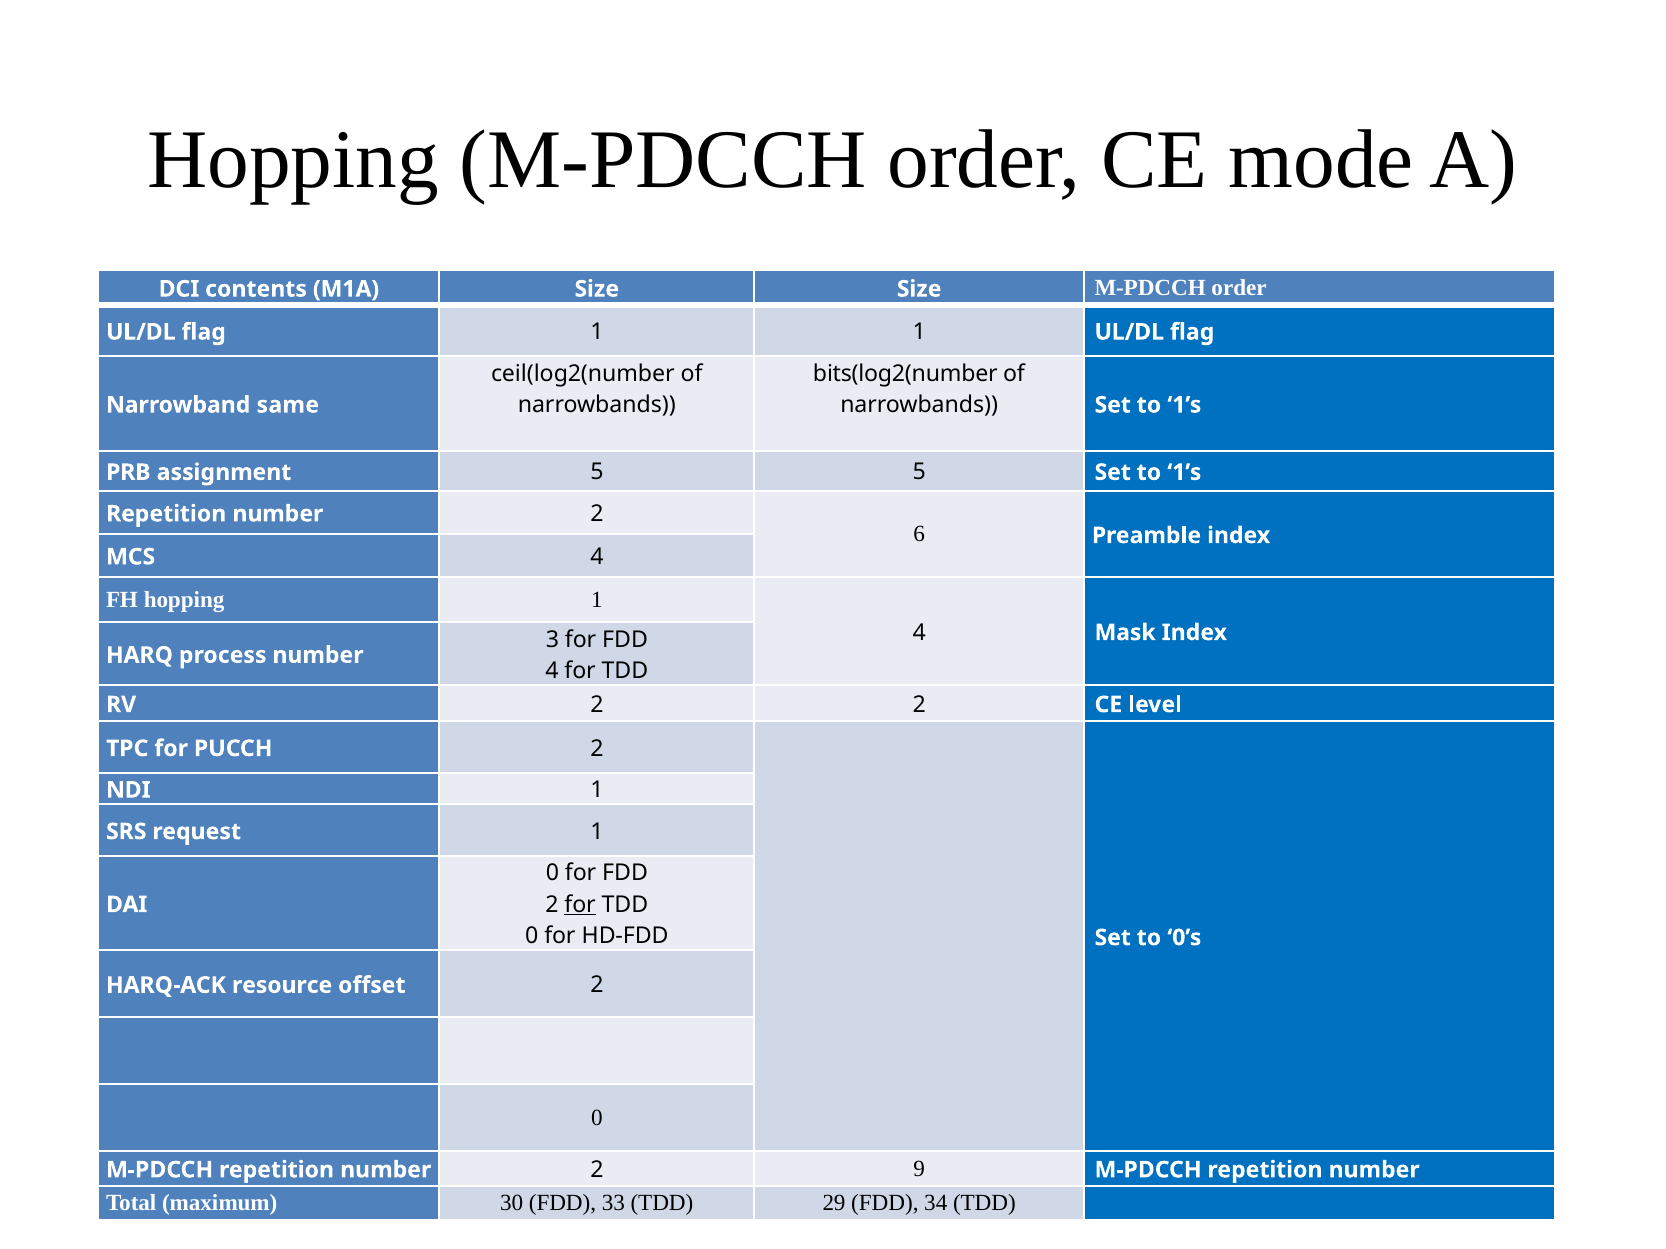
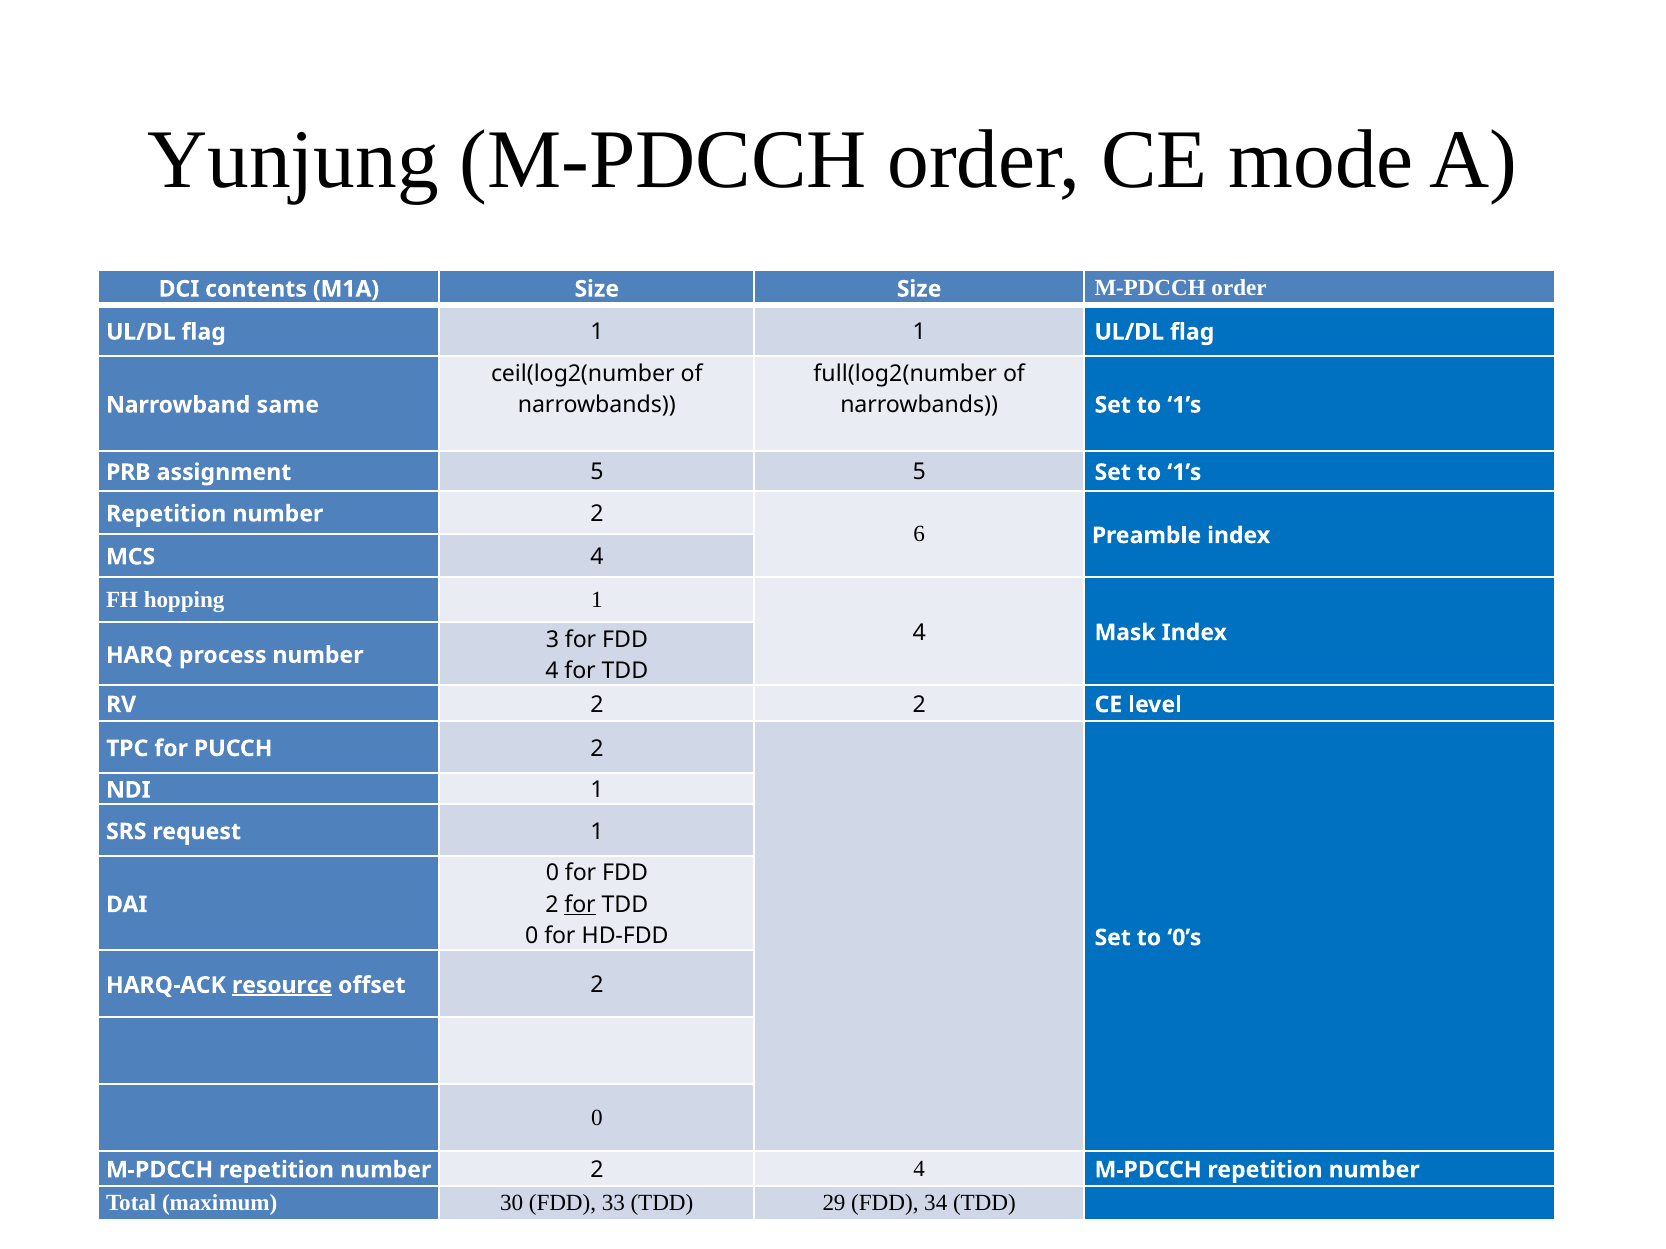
Hopping: Hopping -> Yunjung (293, 160)
bits(log2(number: bits(log2(number -> full(log2(number (905, 374)
resource underline: none -> present (282, 986)
2 9: 9 -> 4 (919, 1169)
